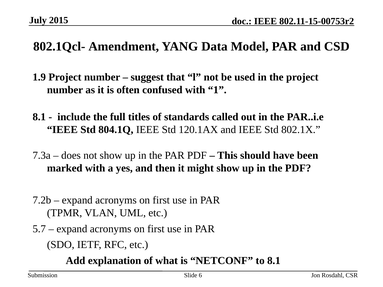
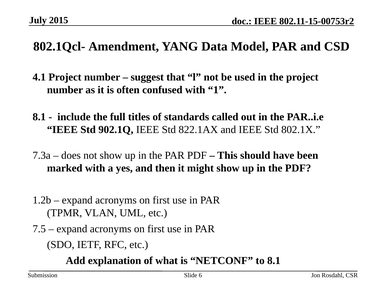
1.9: 1.9 -> 4.1 (39, 77)
804.1Q: 804.1Q -> 902.1Q (116, 130)
120.1AX: 120.1AX -> 822.1AX (198, 130)
7.2b: 7.2b -> 1.2b (42, 200)
5.7: 5.7 -> 7.5 (39, 229)
